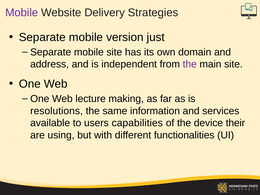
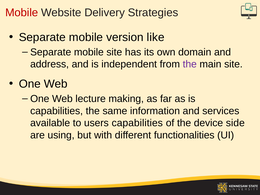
Mobile colour: purple -> red (22, 13)
just: just -> like (156, 37)
resolutions: resolutions -> capabilities (57, 111)
their: their -> side (235, 123)
